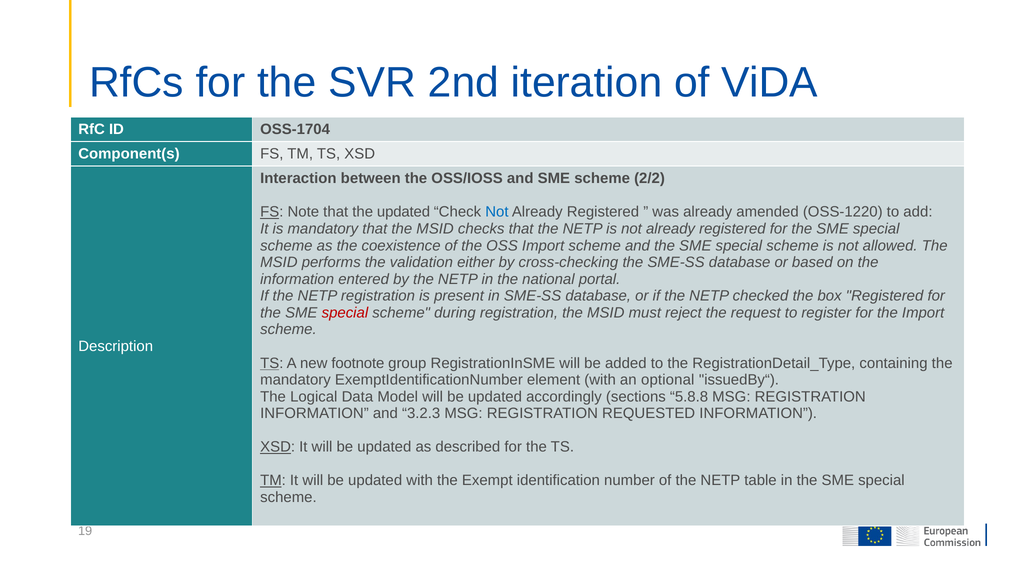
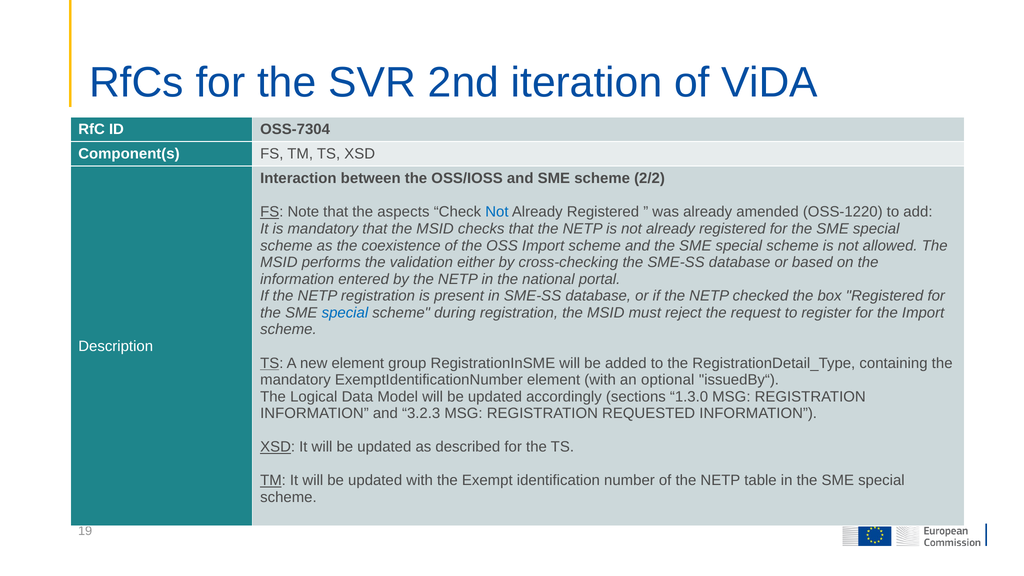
OSS-1704: OSS-1704 -> OSS-7304 (295, 129)
the updated: updated -> aspects (403, 212)
special colour: red -> blue (345, 313)
new footnote: footnote -> element (358, 363)
5.8.8: 5.8.8 -> 1.3.0 (689, 397)
